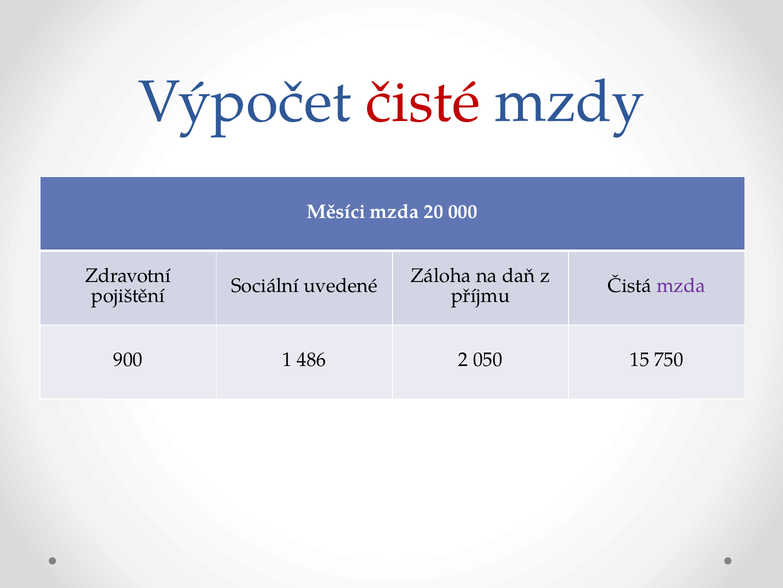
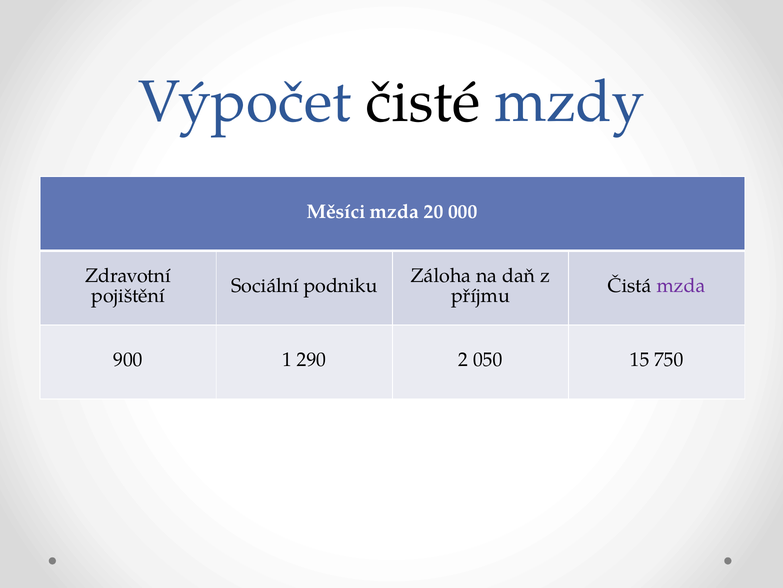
čisté colour: red -> black (423, 102)
uvedené: uvedené -> podniku (341, 285)
486: 486 -> 290 (312, 359)
